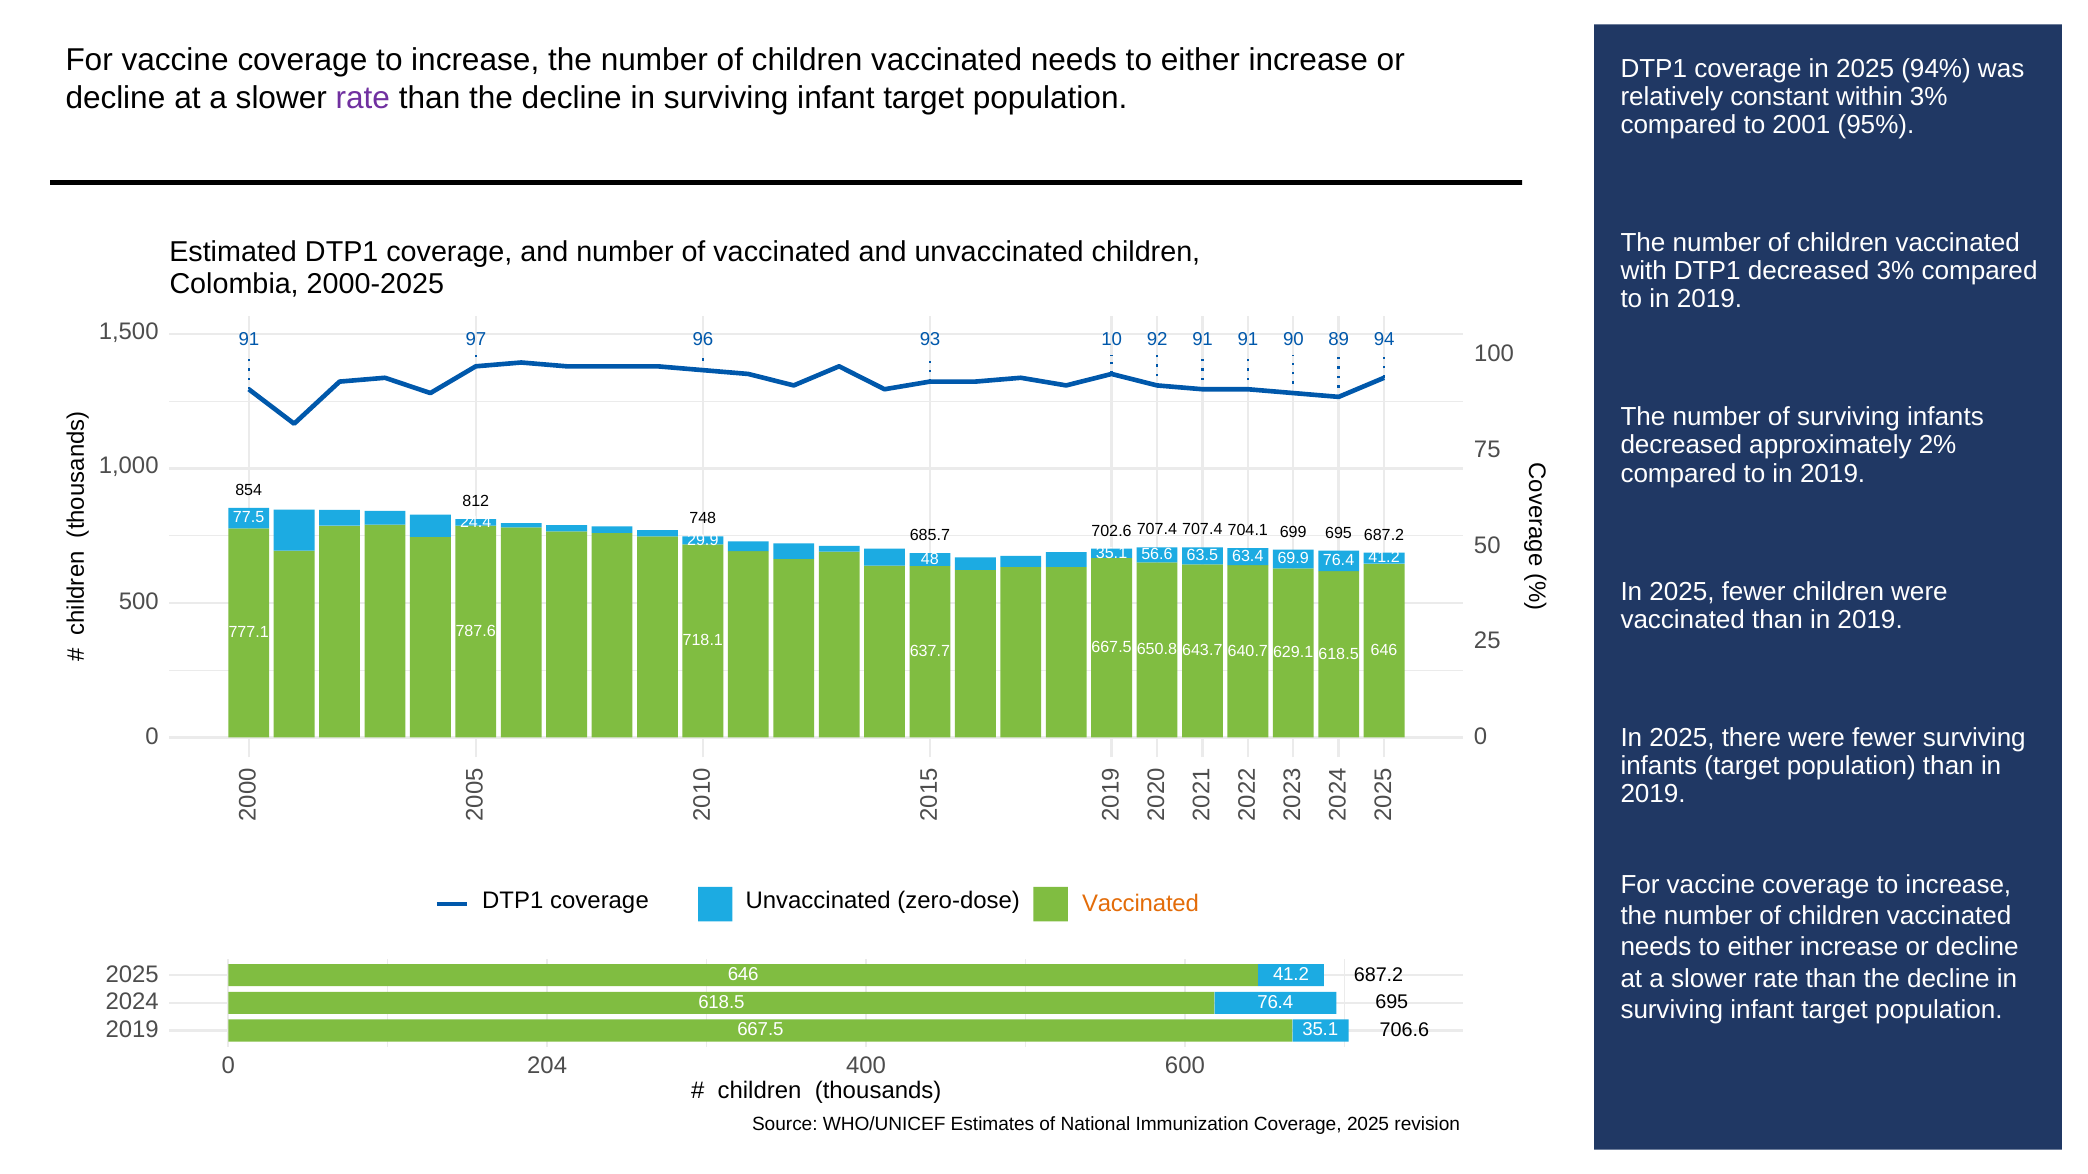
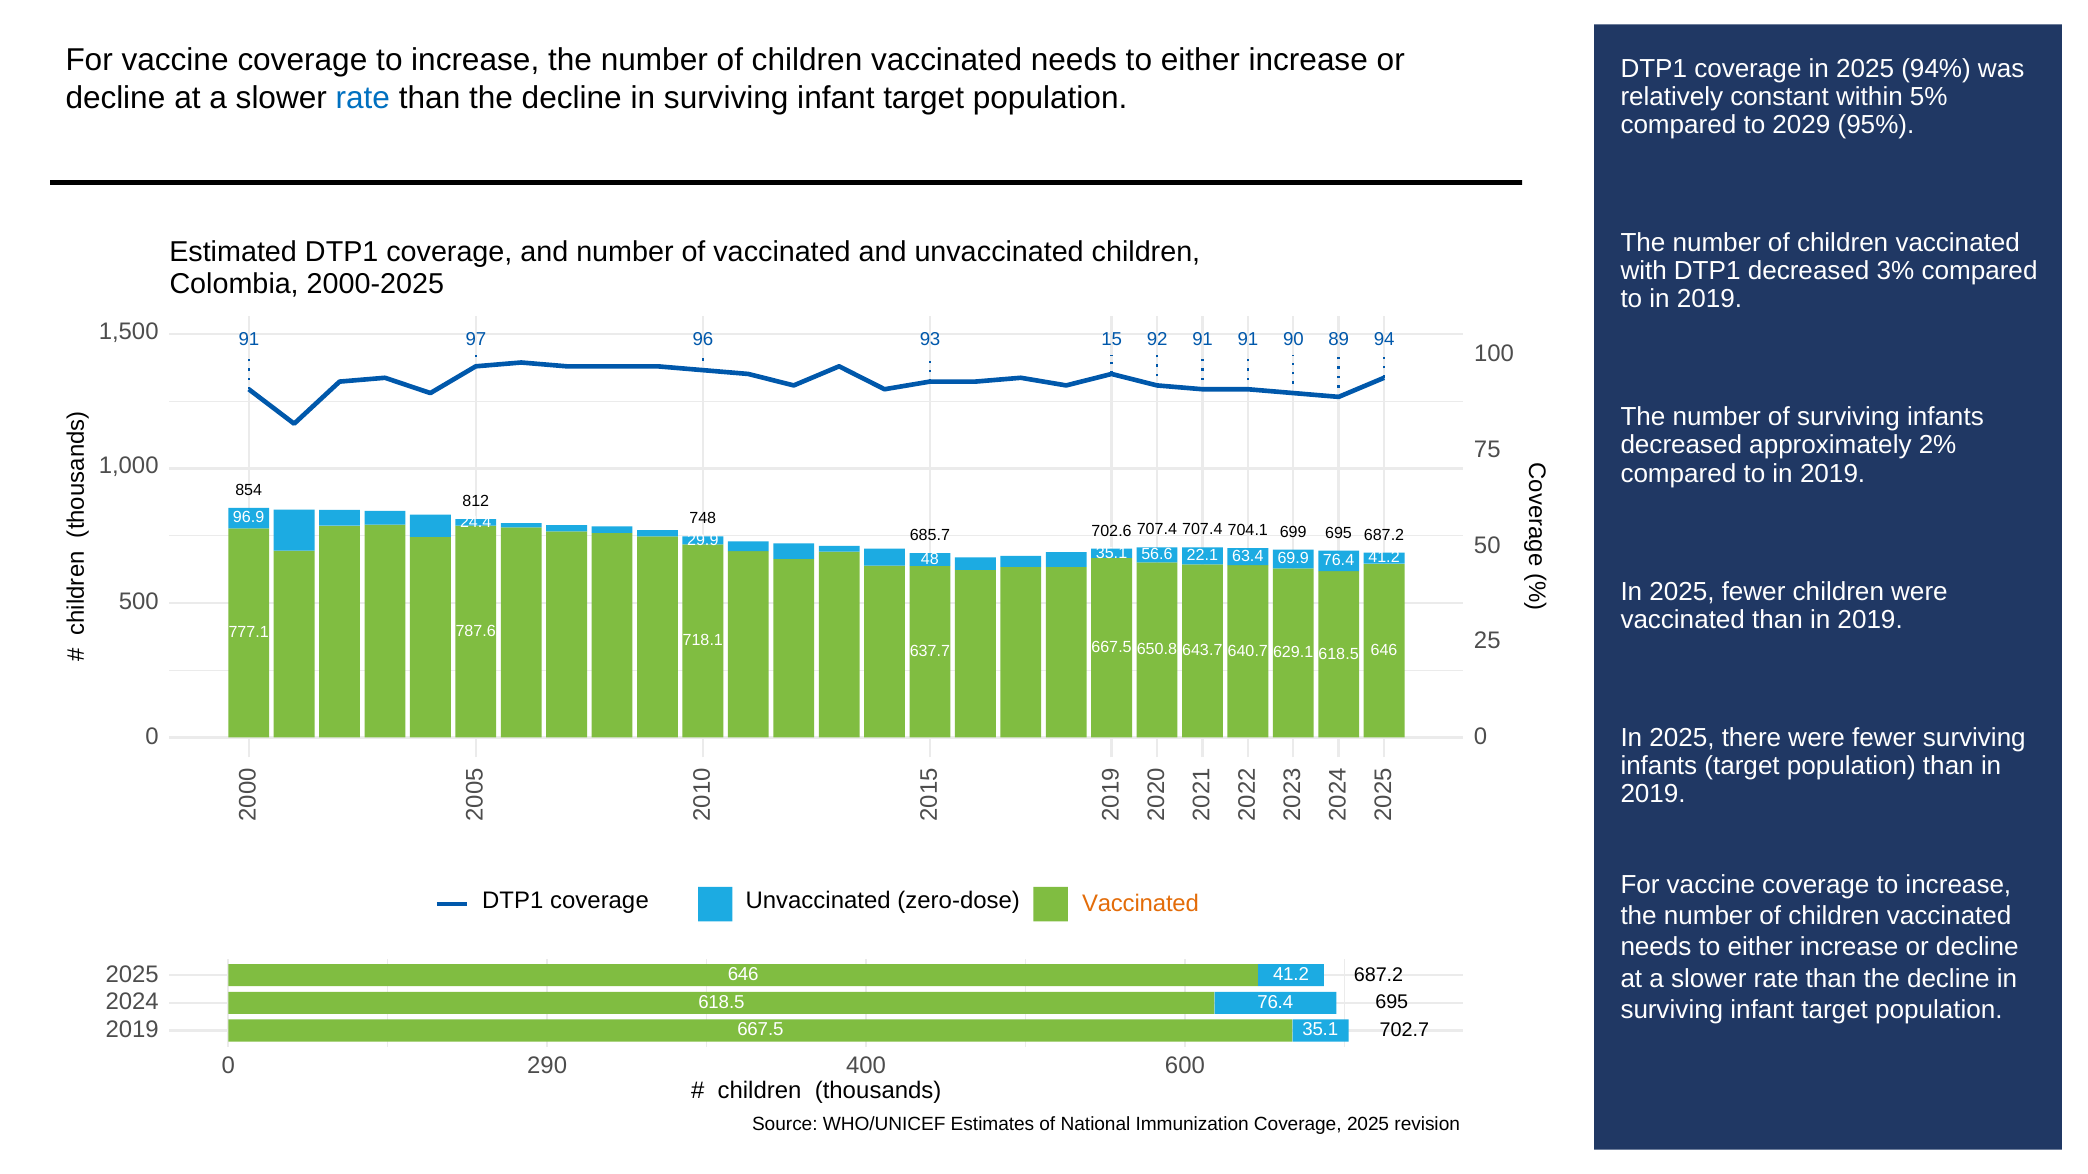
rate colour: purple -> blue (363, 98)
within 3%: 3% -> 5% (1929, 97)
2001: 2001 -> 2029 (1801, 125)
10: 10 -> 15 (1112, 340)
77.5: 77.5 -> 96.9 (249, 518)
63.5: 63.5 -> 22.1 (1202, 555)
706.6: 706.6 -> 702.7 (1404, 1030)
204: 204 -> 290 (547, 1066)
